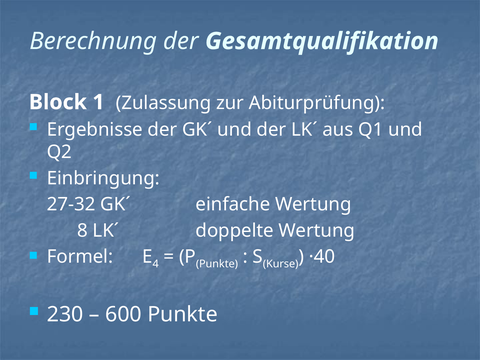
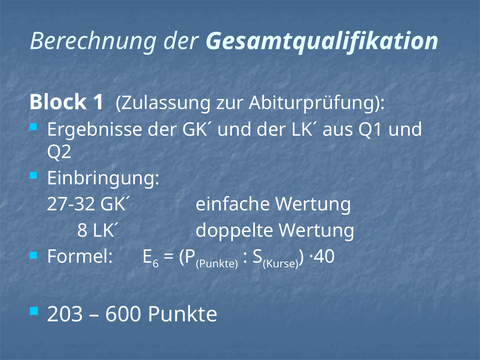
4: 4 -> 6 (156, 264)
230: 230 -> 203 (65, 314)
